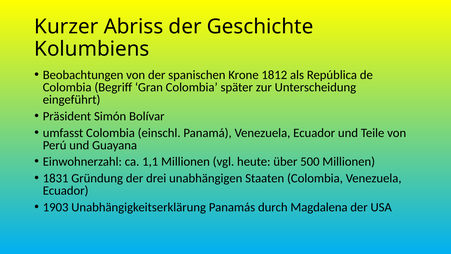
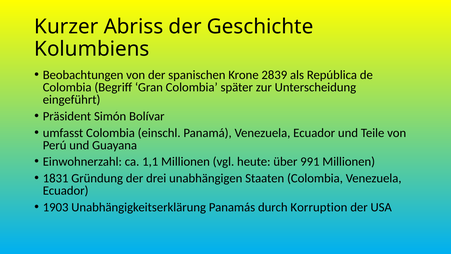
1812: 1812 -> 2839 (274, 75)
500: 500 -> 991 (310, 162)
Magdalena: Magdalena -> Korruption (319, 207)
